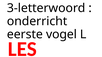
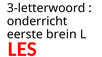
vogel: vogel -> brein (61, 35)
